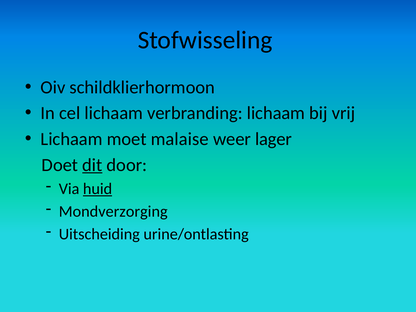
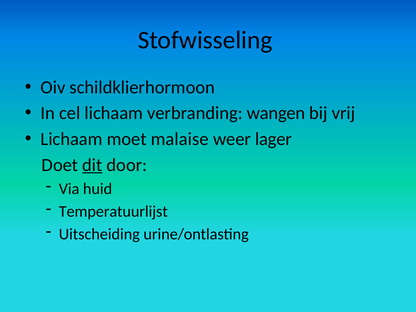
verbranding lichaam: lichaam -> wangen (276, 113)
huid underline: present -> none (98, 189)
Mondverzorging: Mondverzorging -> Temperatuurlijst (113, 212)
